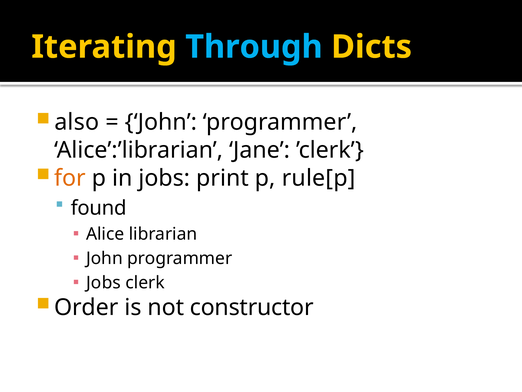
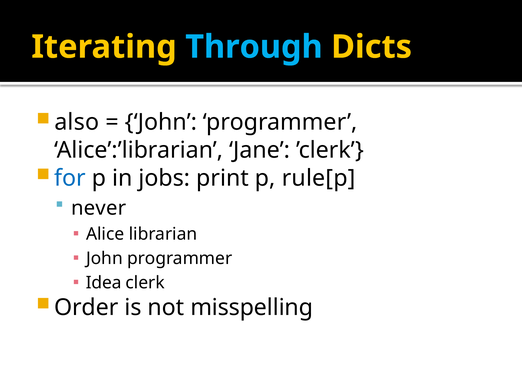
for colour: orange -> blue (70, 178)
found: found -> never (99, 208)
Jobs: Jobs -> Idea (104, 282)
constructor: constructor -> misspelling (252, 307)
